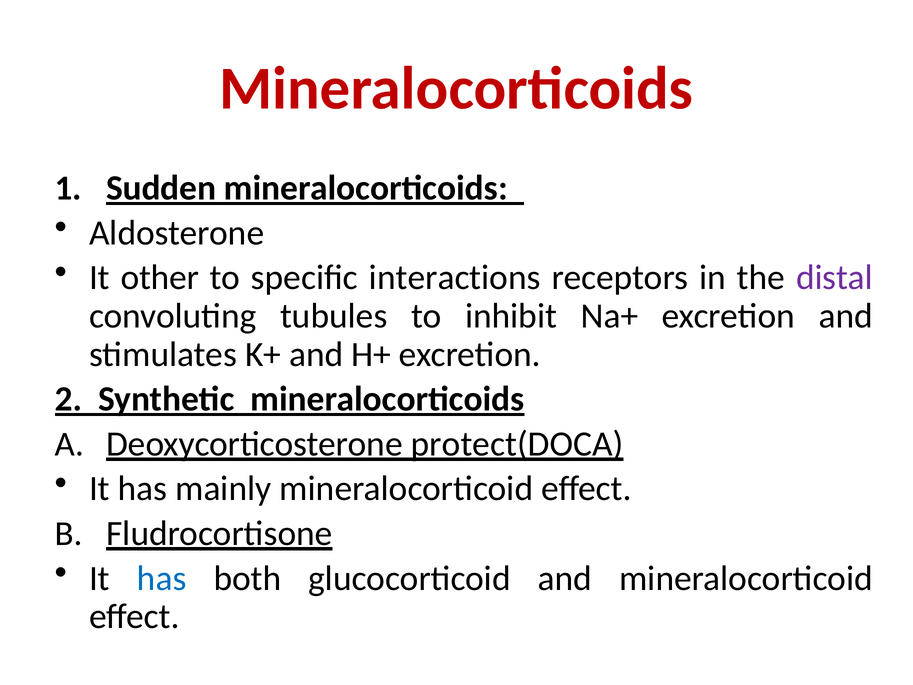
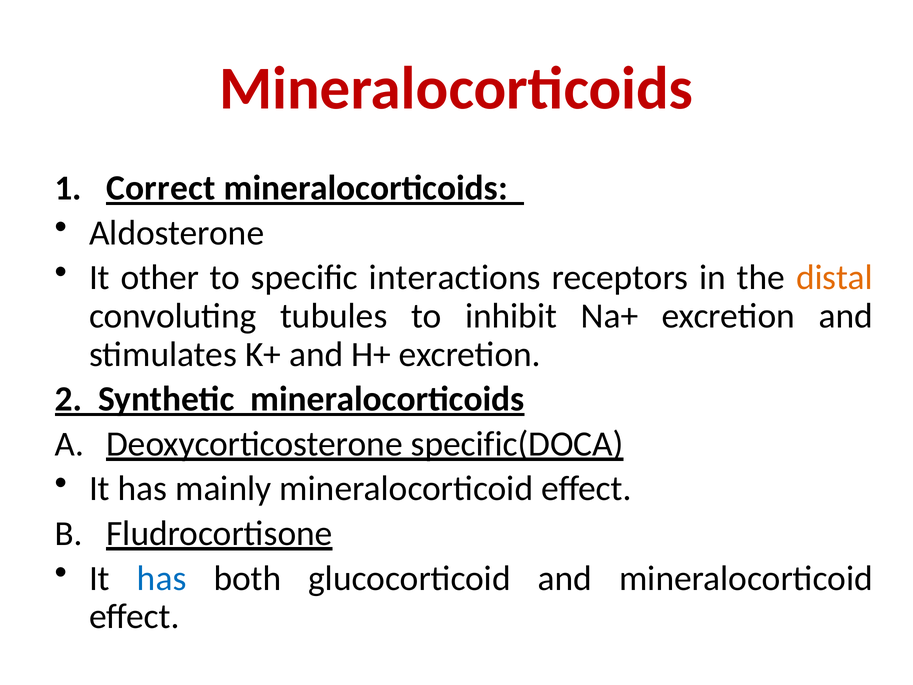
Sudden: Sudden -> Correct (161, 188)
distal colour: purple -> orange (834, 278)
protect(DOCA: protect(DOCA -> specific(DOCA (517, 444)
